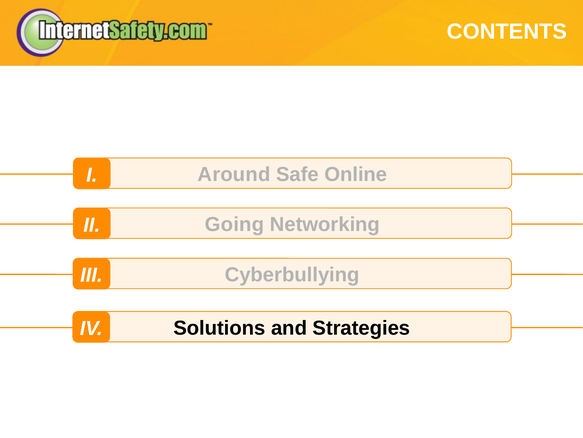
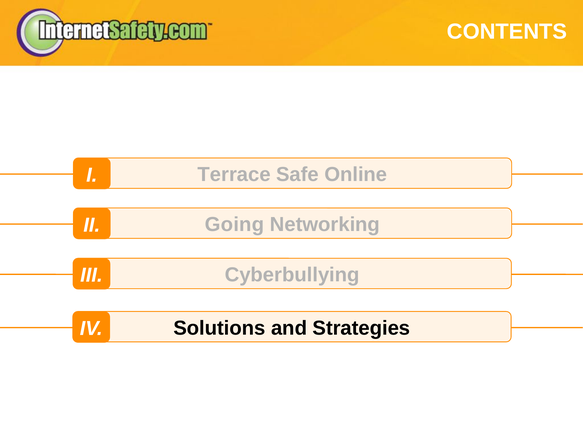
Around: Around -> Terrace (234, 174)
